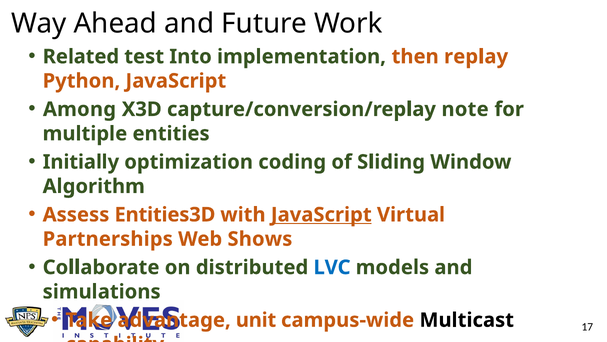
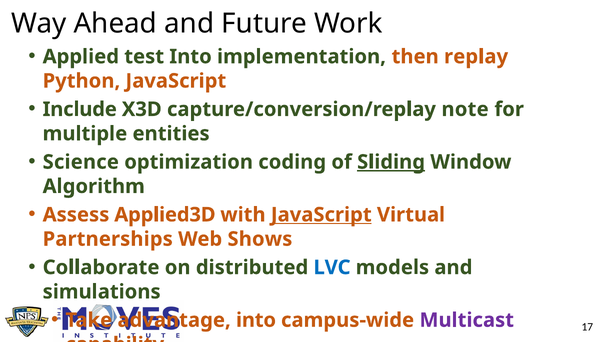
Related: Related -> Applied (81, 57)
Among: Among -> Include (80, 109)
Initially: Initially -> Science (81, 162)
Sliding underline: none -> present (391, 162)
Entities3D: Entities3D -> Applied3D (165, 214)
advantage unit: unit -> into (256, 320)
Multicast colour: black -> purple (467, 320)
